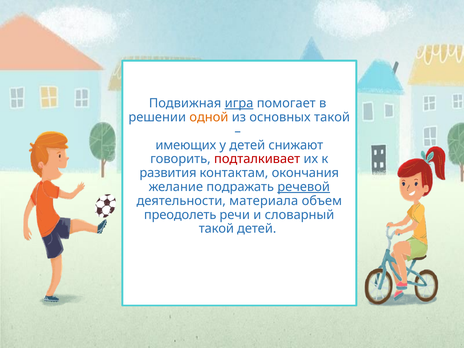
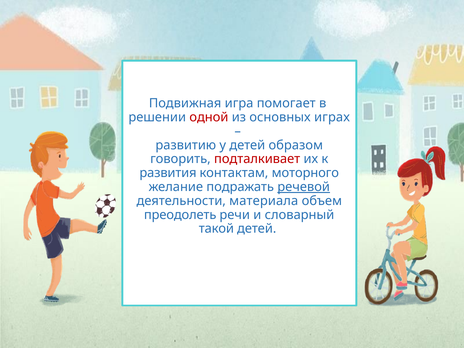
игра underline: present -> none (239, 103)
одной colour: orange -> red (209, 117)
основных такой: такой -> играх (332, 117)
имеющих: имеющих -> развитию (186, 145)
снижают: снижают -> образом (296, 145)
окончания: окончания -> моторного (305, 173)
